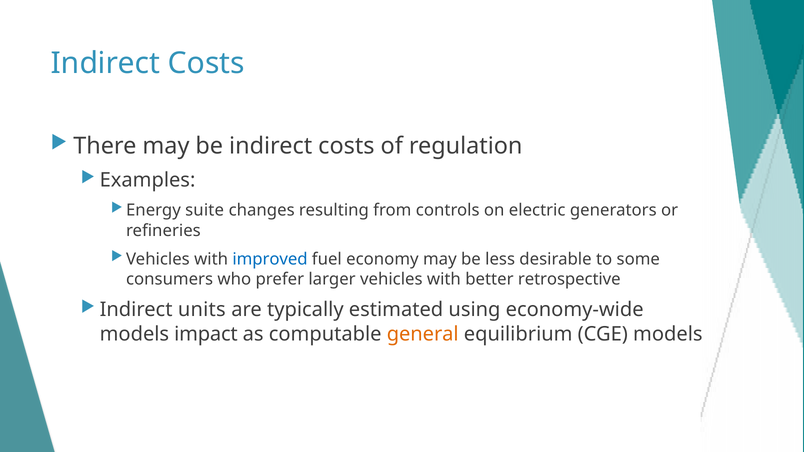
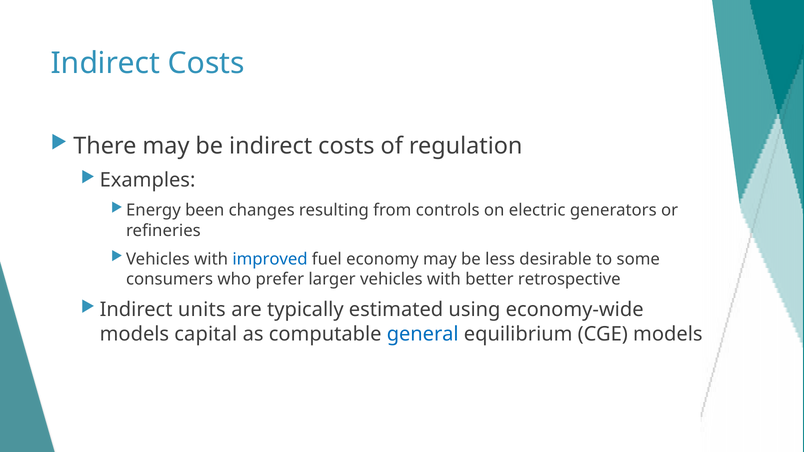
suite: suite -> been (205, 211)
impact: impact -> capital (206, 334)
general colour: orange -> blue (423, 334)
